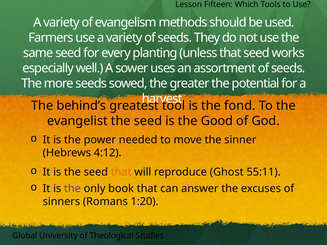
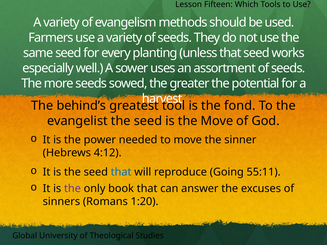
the Good: Good -> Move (217, 121)
that colour: orange -> blue (121, 172)
Ghost: Ghost -> Going (227, 172)
